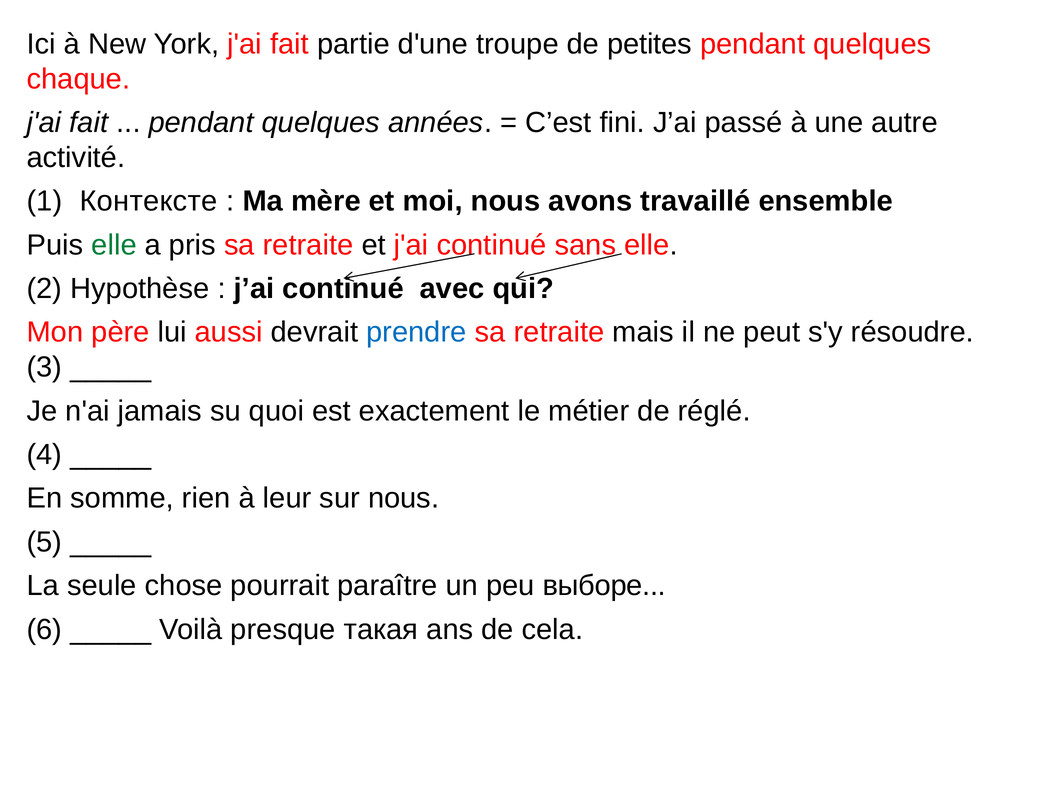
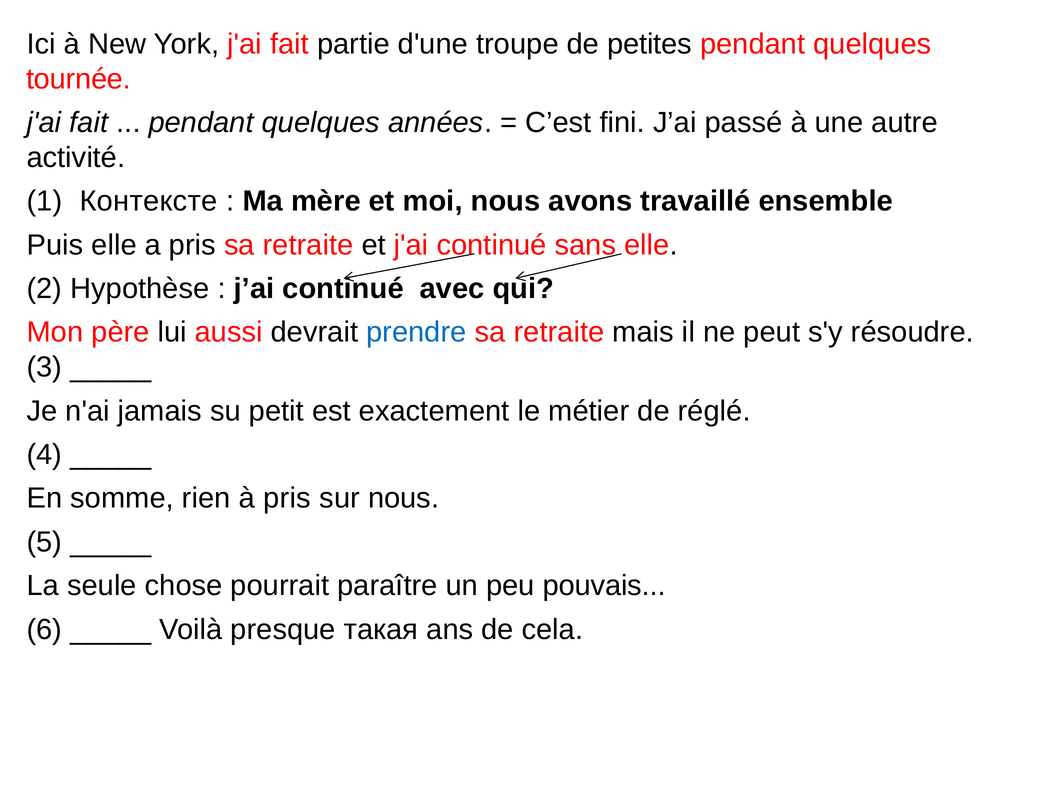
chaque: chaque -> tournée (79, 79)
elle colour: green -> black (114, 245)
quoi: quoi -> petit (276, 411)
à leur: leur -> pris (287, 498)
выборе: выборе -> pouvais (604, 585)
